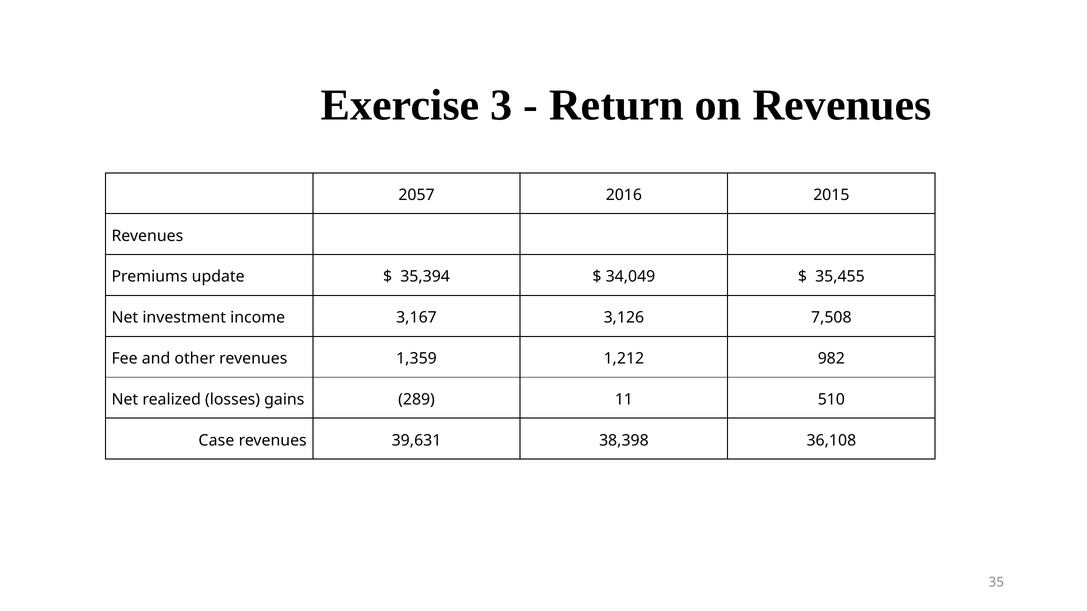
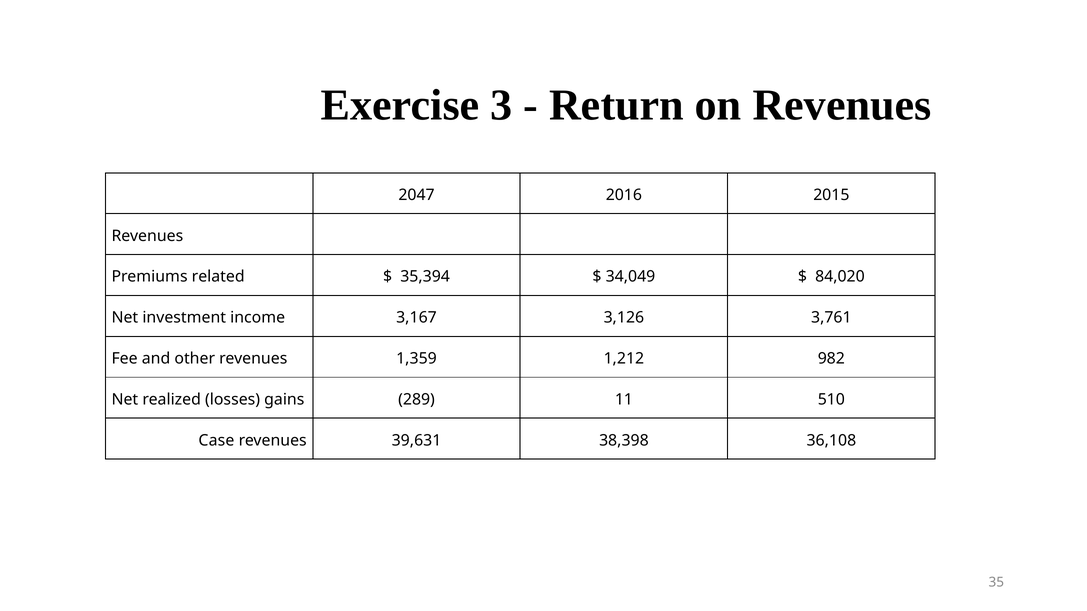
2057: 2057 -> 2047 (417, 195)
update: update -> related (218, 277)
35,455: 35,455 -> 84,020 (840, 277)
7,508: 7,508 -> 3,761 (831, 318)
